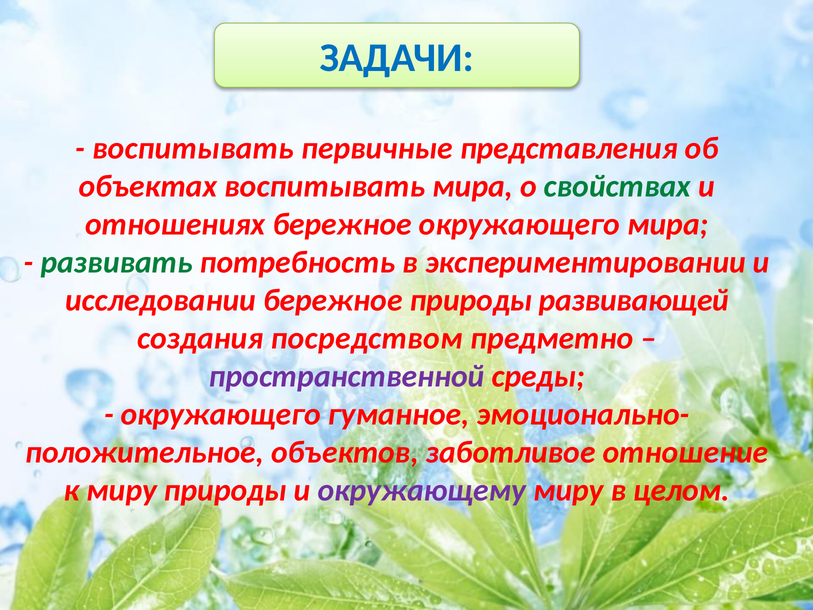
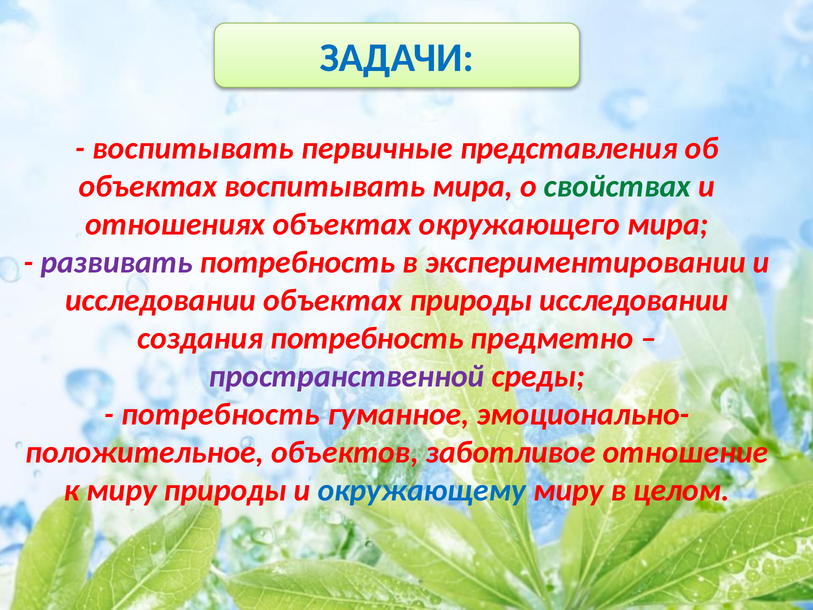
отношениях бережное: бережное -> объектах (342, 224)
развивать colour: green -> purple (117, 262)
исследовании бережное: бережное -> объектах (333, 300)
природы развивающей: развивающей -> исследовании (634, 300)
создания посредством: посредством -> потребность (367, 338)
окружающего: окружающего -> потребность (221, 414)
окружающему colour: purple -> blue (422, 490)
